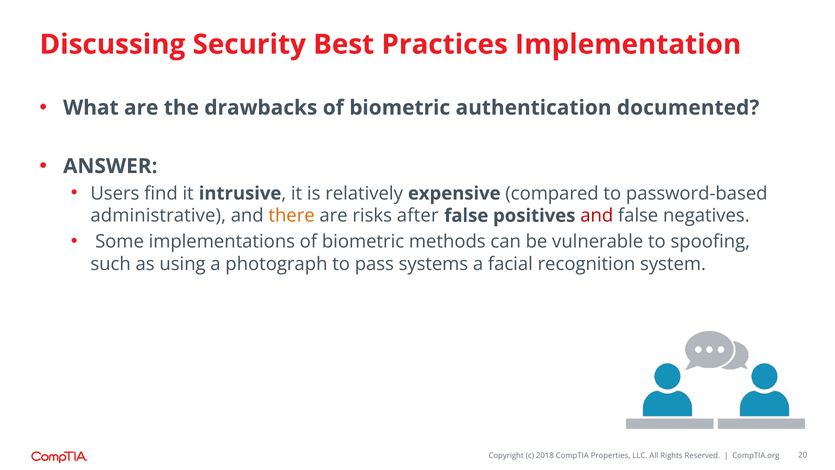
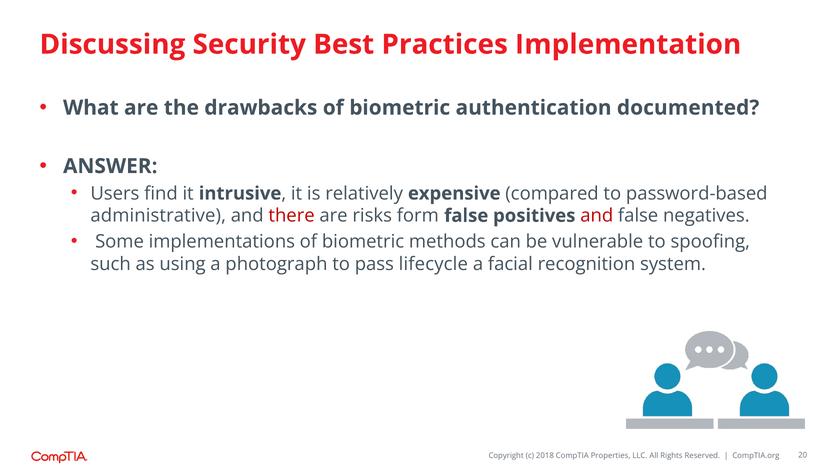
there colour: orange -> red (292, 216)
after: after -> form (418, 216)
systems: systems -> lifecycle (433, 264)
